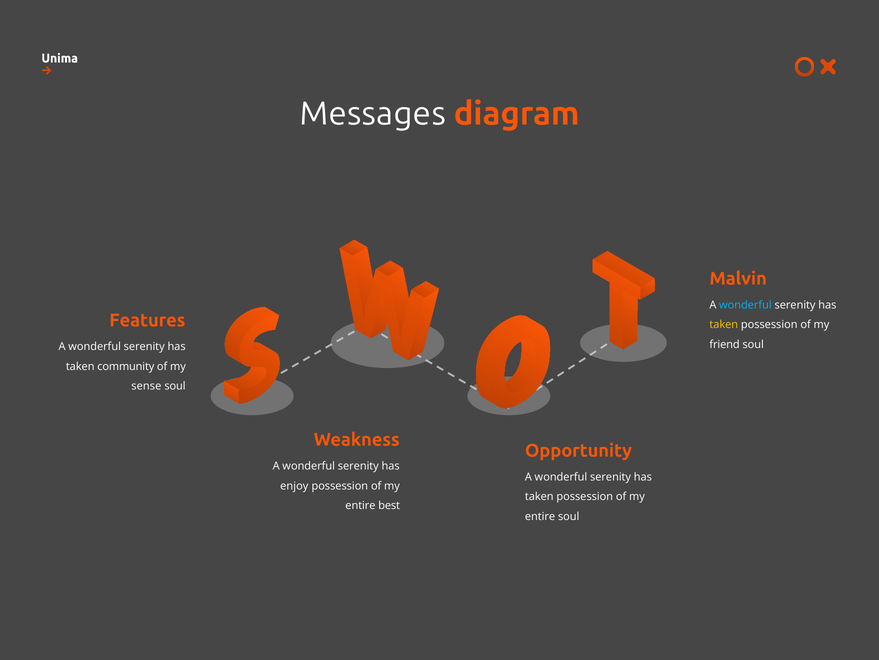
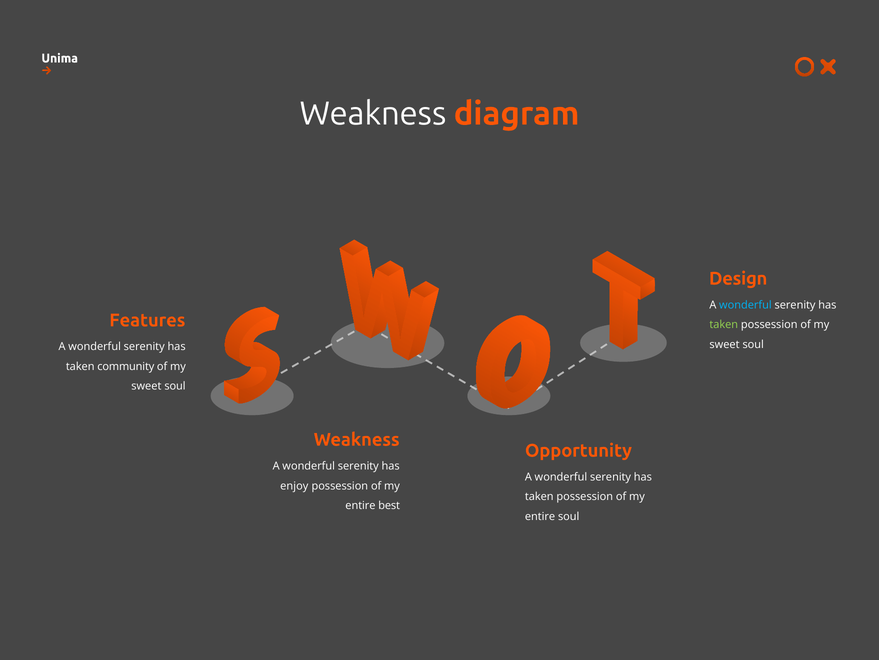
Messages: Messages -> Weakness (373, 114)
Malvin: Malvin -> Design (738, 278)
taken colour: yellow -> light green (724, 324)
friend: friend -> sweet (725, 344)
sense: sense -> sweet (146, 386)
